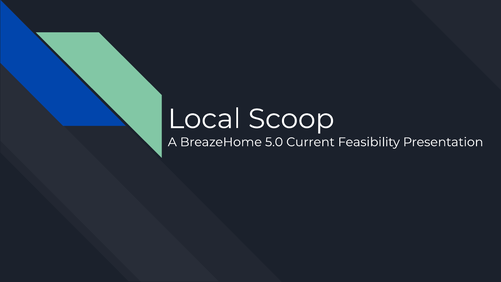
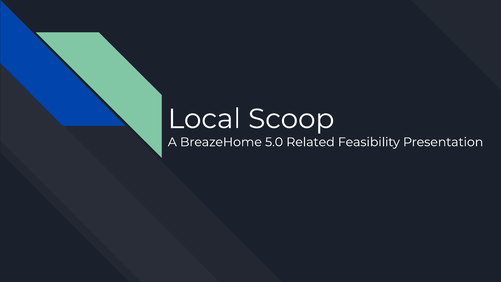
Current: Current -> Related (310, 142)
